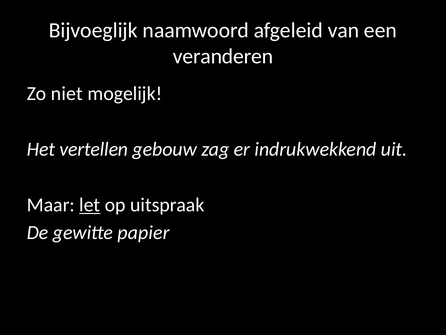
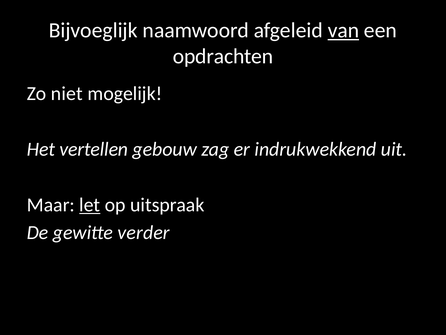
van underline: none -> present (343, 30)
veranderen: veranderen -> opdrachten (223, 56)
papier: papier -> verder (144, 232)
